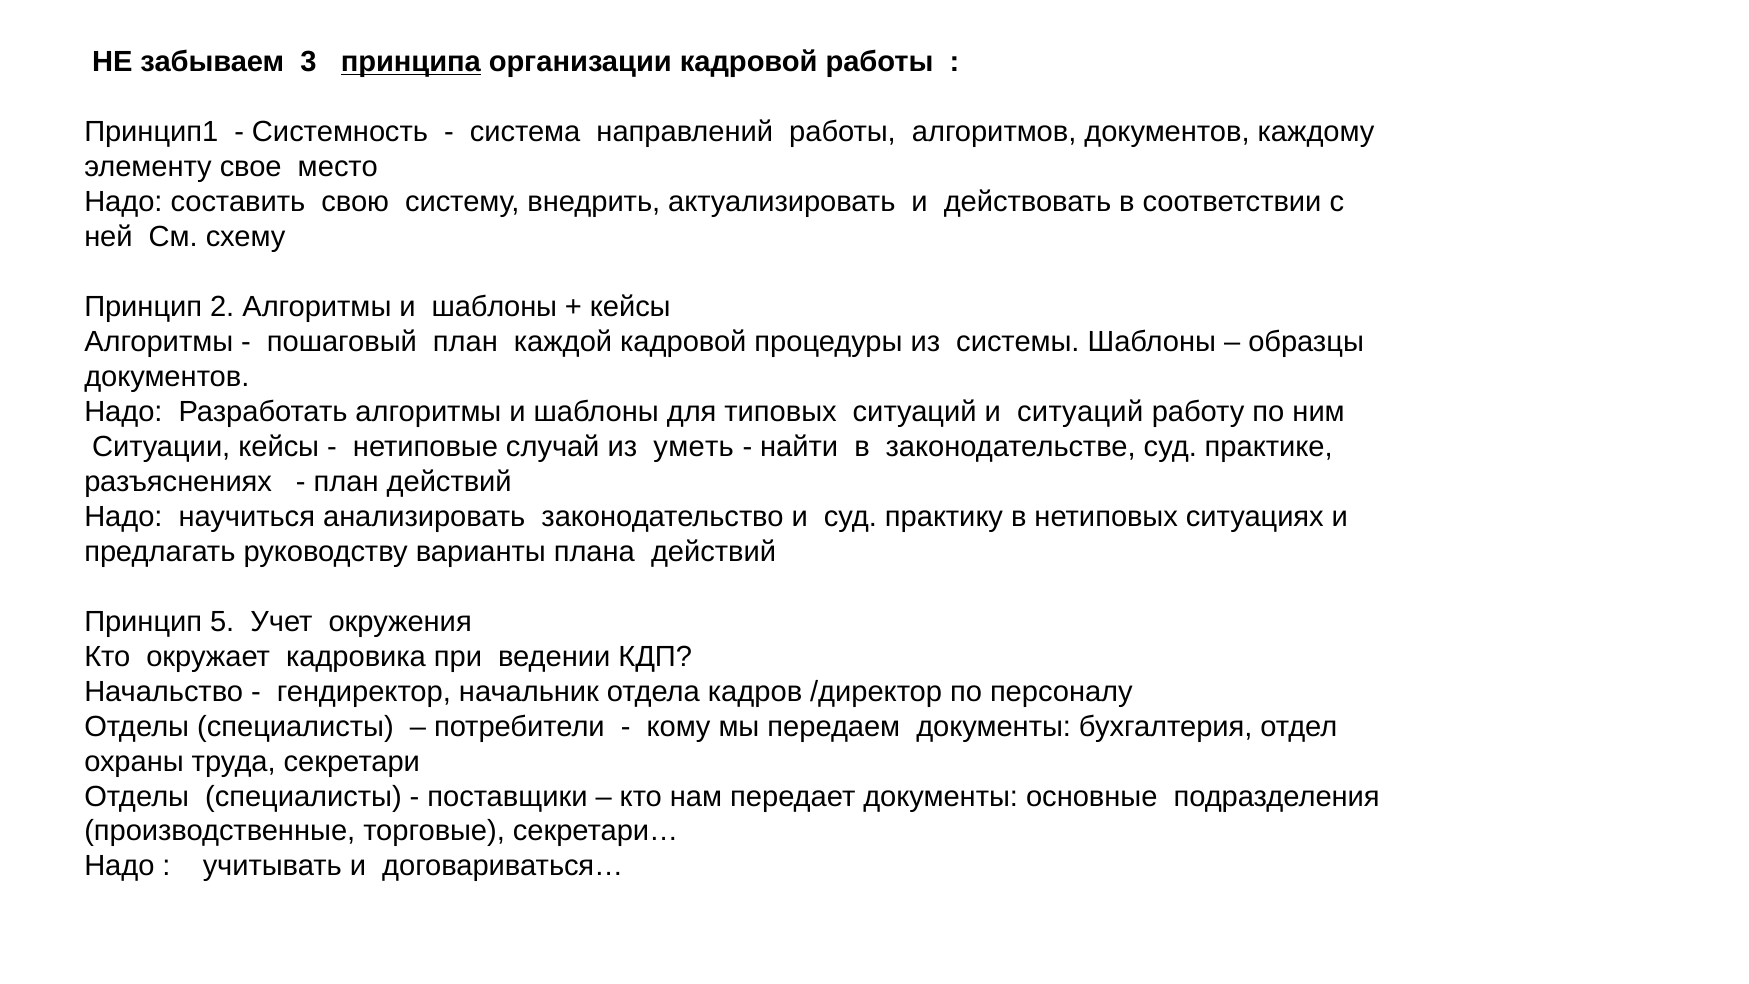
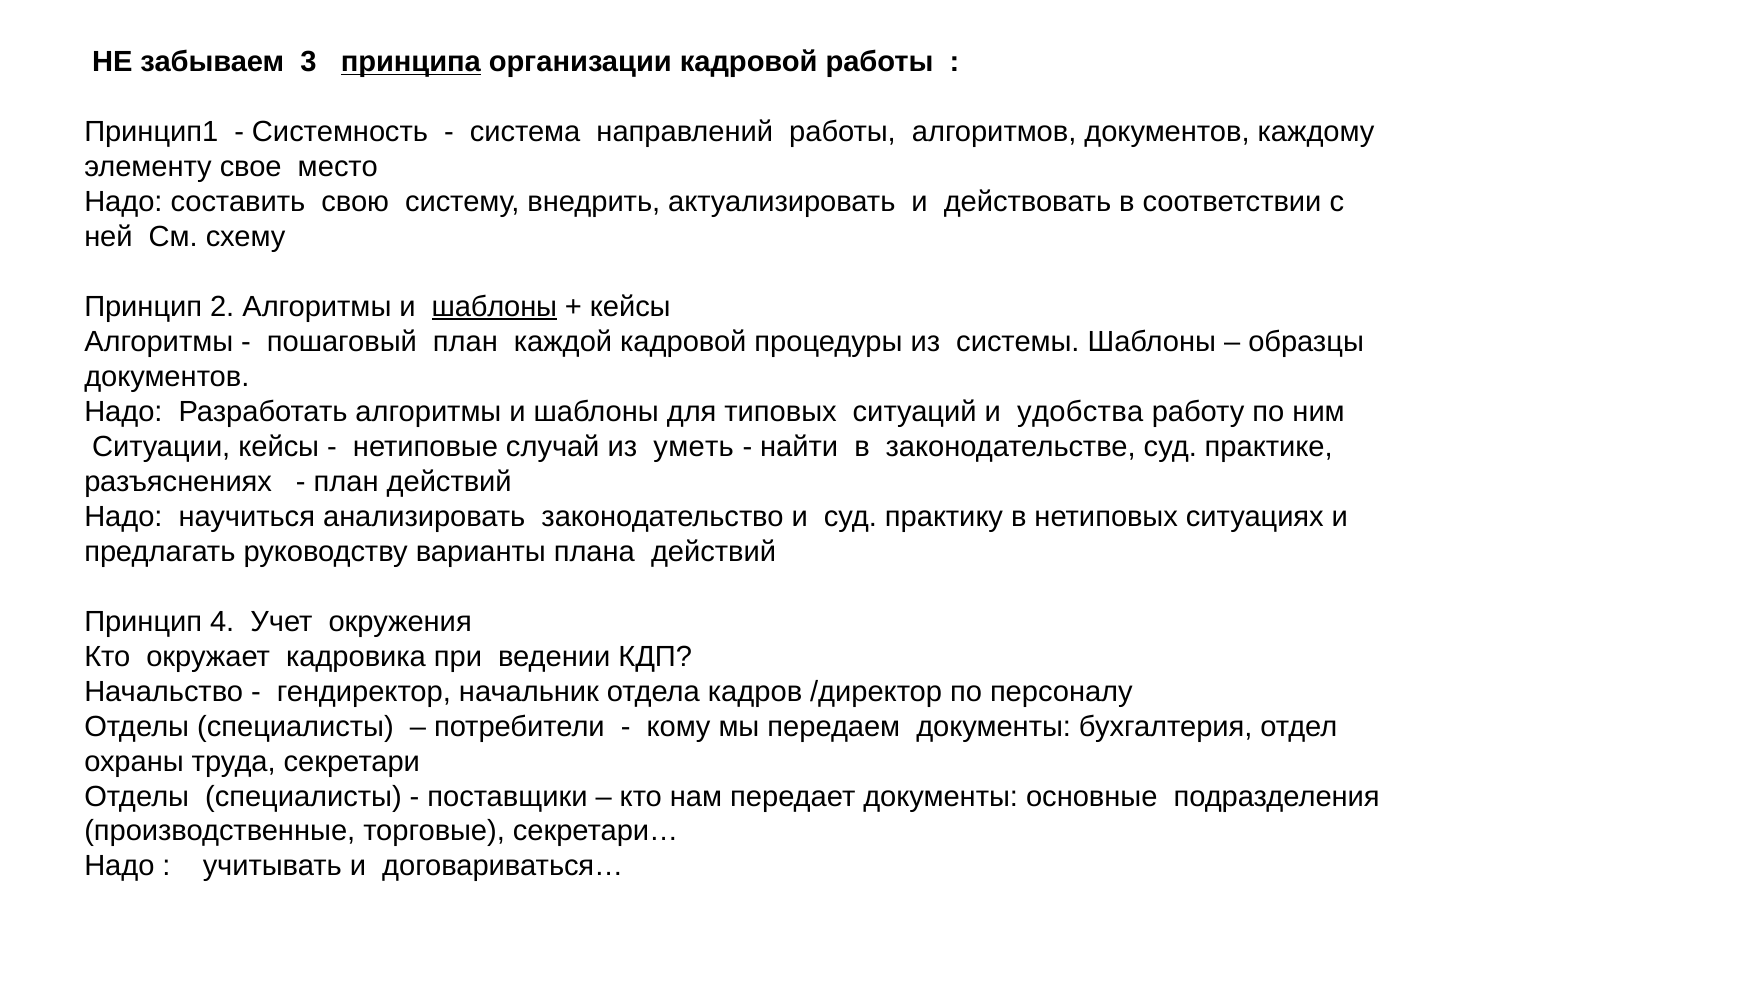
шаблоны underline: none -> present (494, 307)
и ситуаций: ситуаций -> удобства (1080, 412)
5: 5 -> 4 (222, 621)
